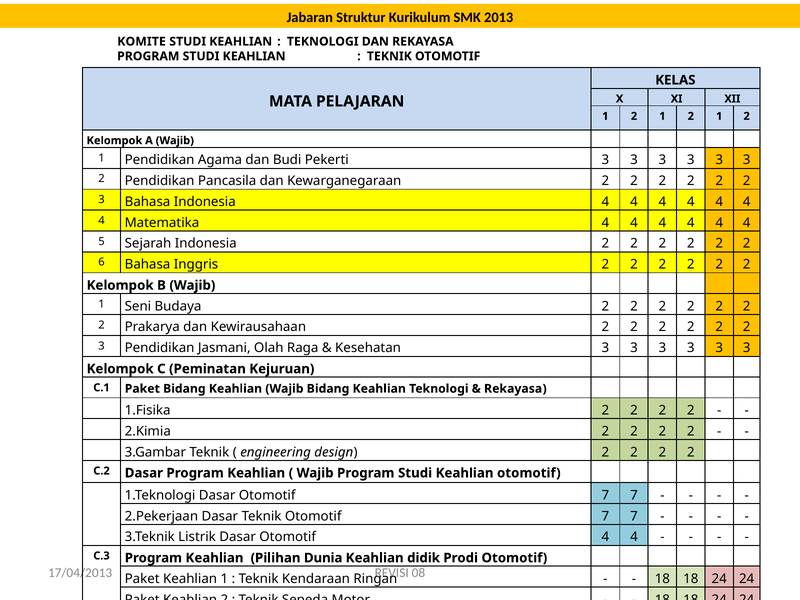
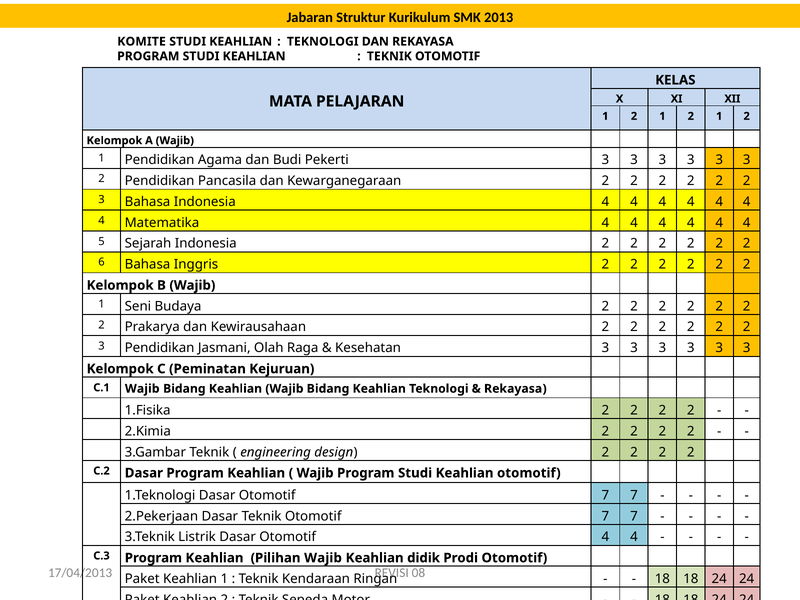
C.1 Paket: Paket -> Wajib (142, 389)
Pilihan Dunia: Dunia -> Wajib (323, 558)
